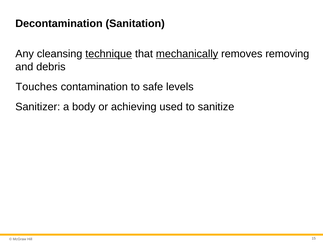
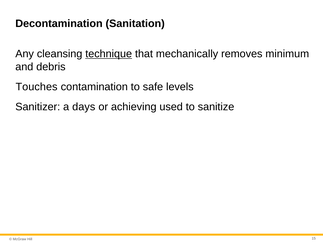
mechanically underline: present -> none (187, 54)
removing: removing -> minimum (287, 54)
body: body -> days (84, 107)
